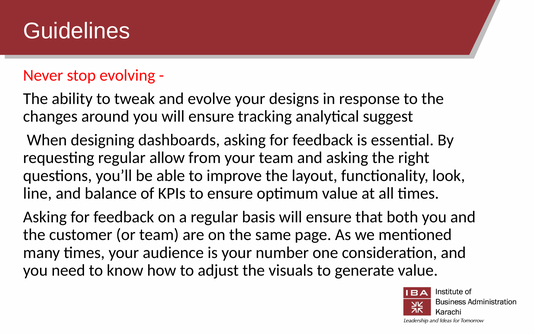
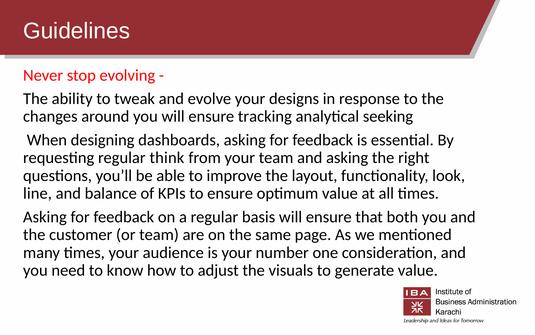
suggest: suggest -> seeking (388, 116)
allow: allow -> think (167, 158)
